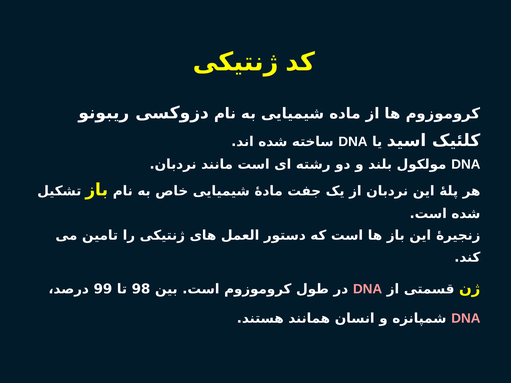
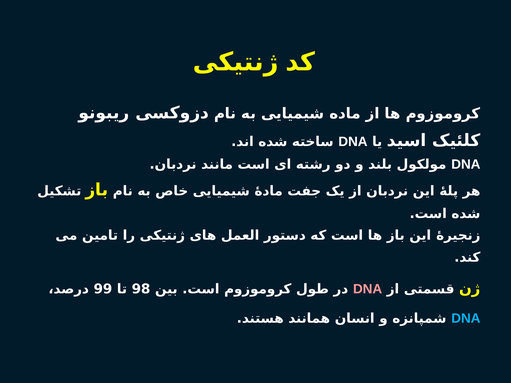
DNA colour: pink -> light blue (466, 319)
